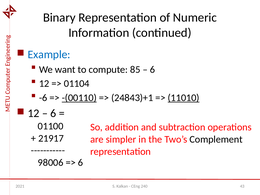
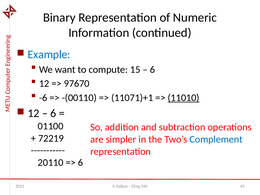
85: 85 -> 15 (135, 69)
01104: 01104 -> 97670 (77, 84)
-(00110 underline: present -> none (79, 98)
24843)+1: 24843)+1 -> 11071)+1 (132, 98)
21917: 21917 -> 72219 (51, 138)
Complement colour: black -> blue (216, 139)
98006: 98006 -> 20110 (51, 163)
